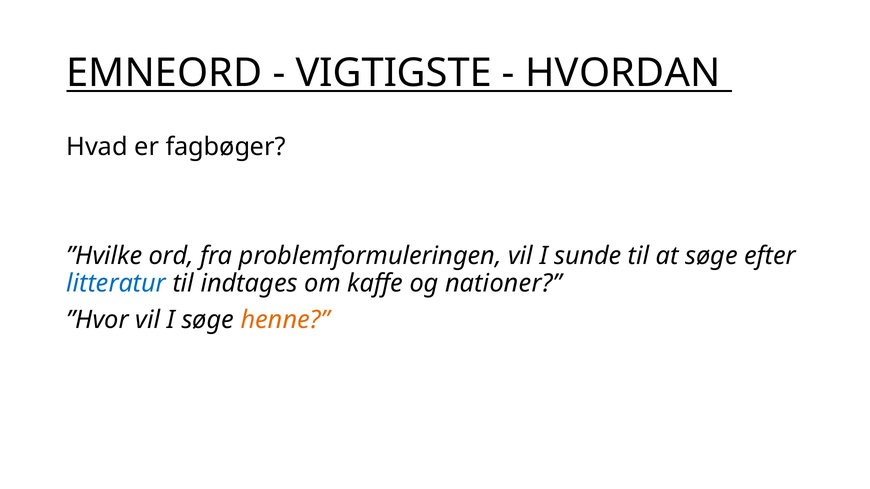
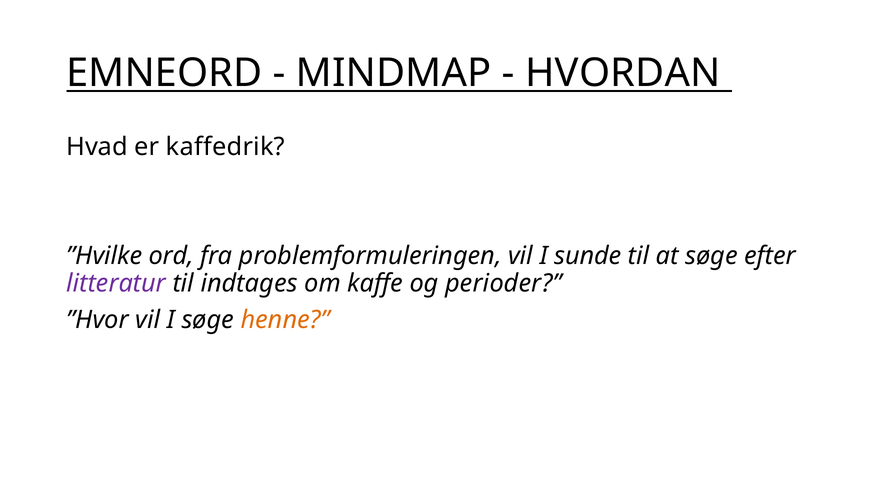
VIGTIGSTE: VIGTIGSTE -> MINDMAP (394, 73)
fagbøger: fagbøger -> kaffedrik (225, 147)
litteratur colour: blue -> purple (116, 284)
nationer: nationer -> perioder (503, 284)
